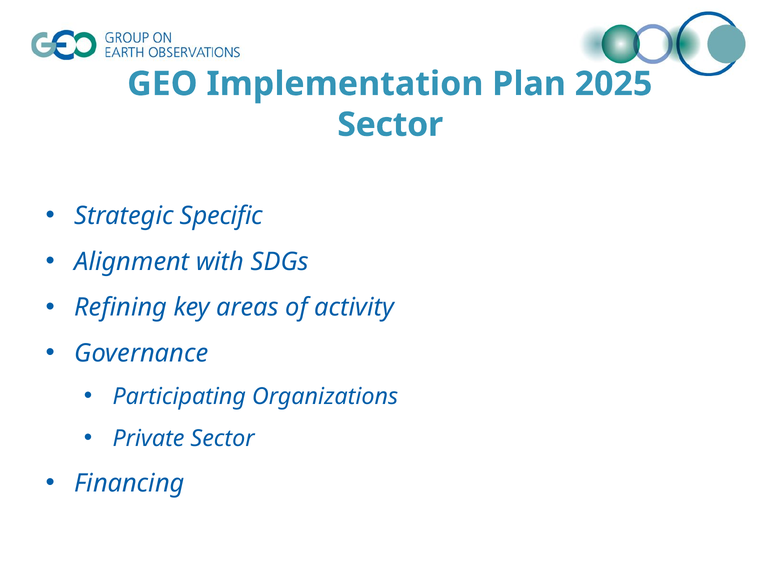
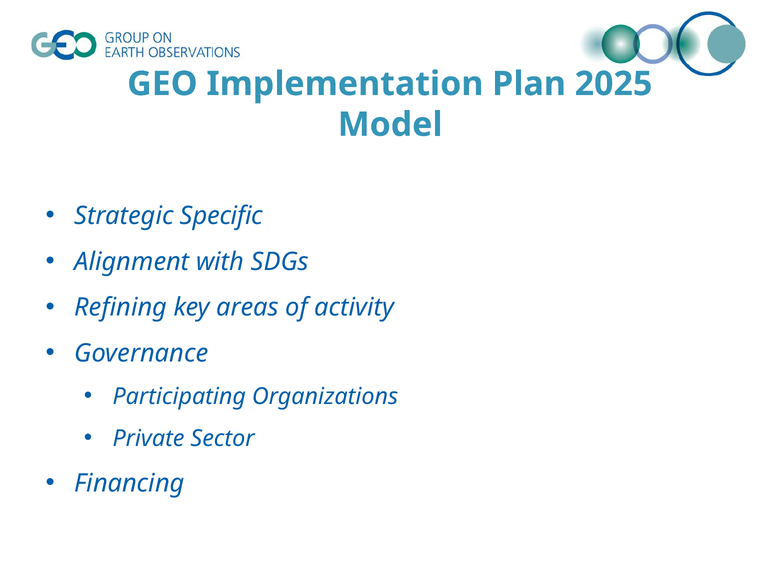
Sector: Sector -> Model (390, 125)
